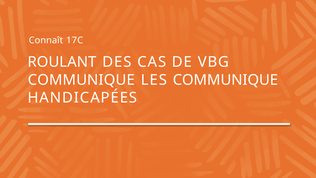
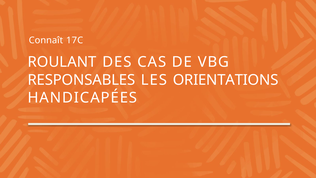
COMMUNIQUE: COMMUNIQUE -> RESPONSABLES (81, 80)
LES COMMUNIQUE: COMMUNIQUE -> ORIENTATIONS (226, 80)
